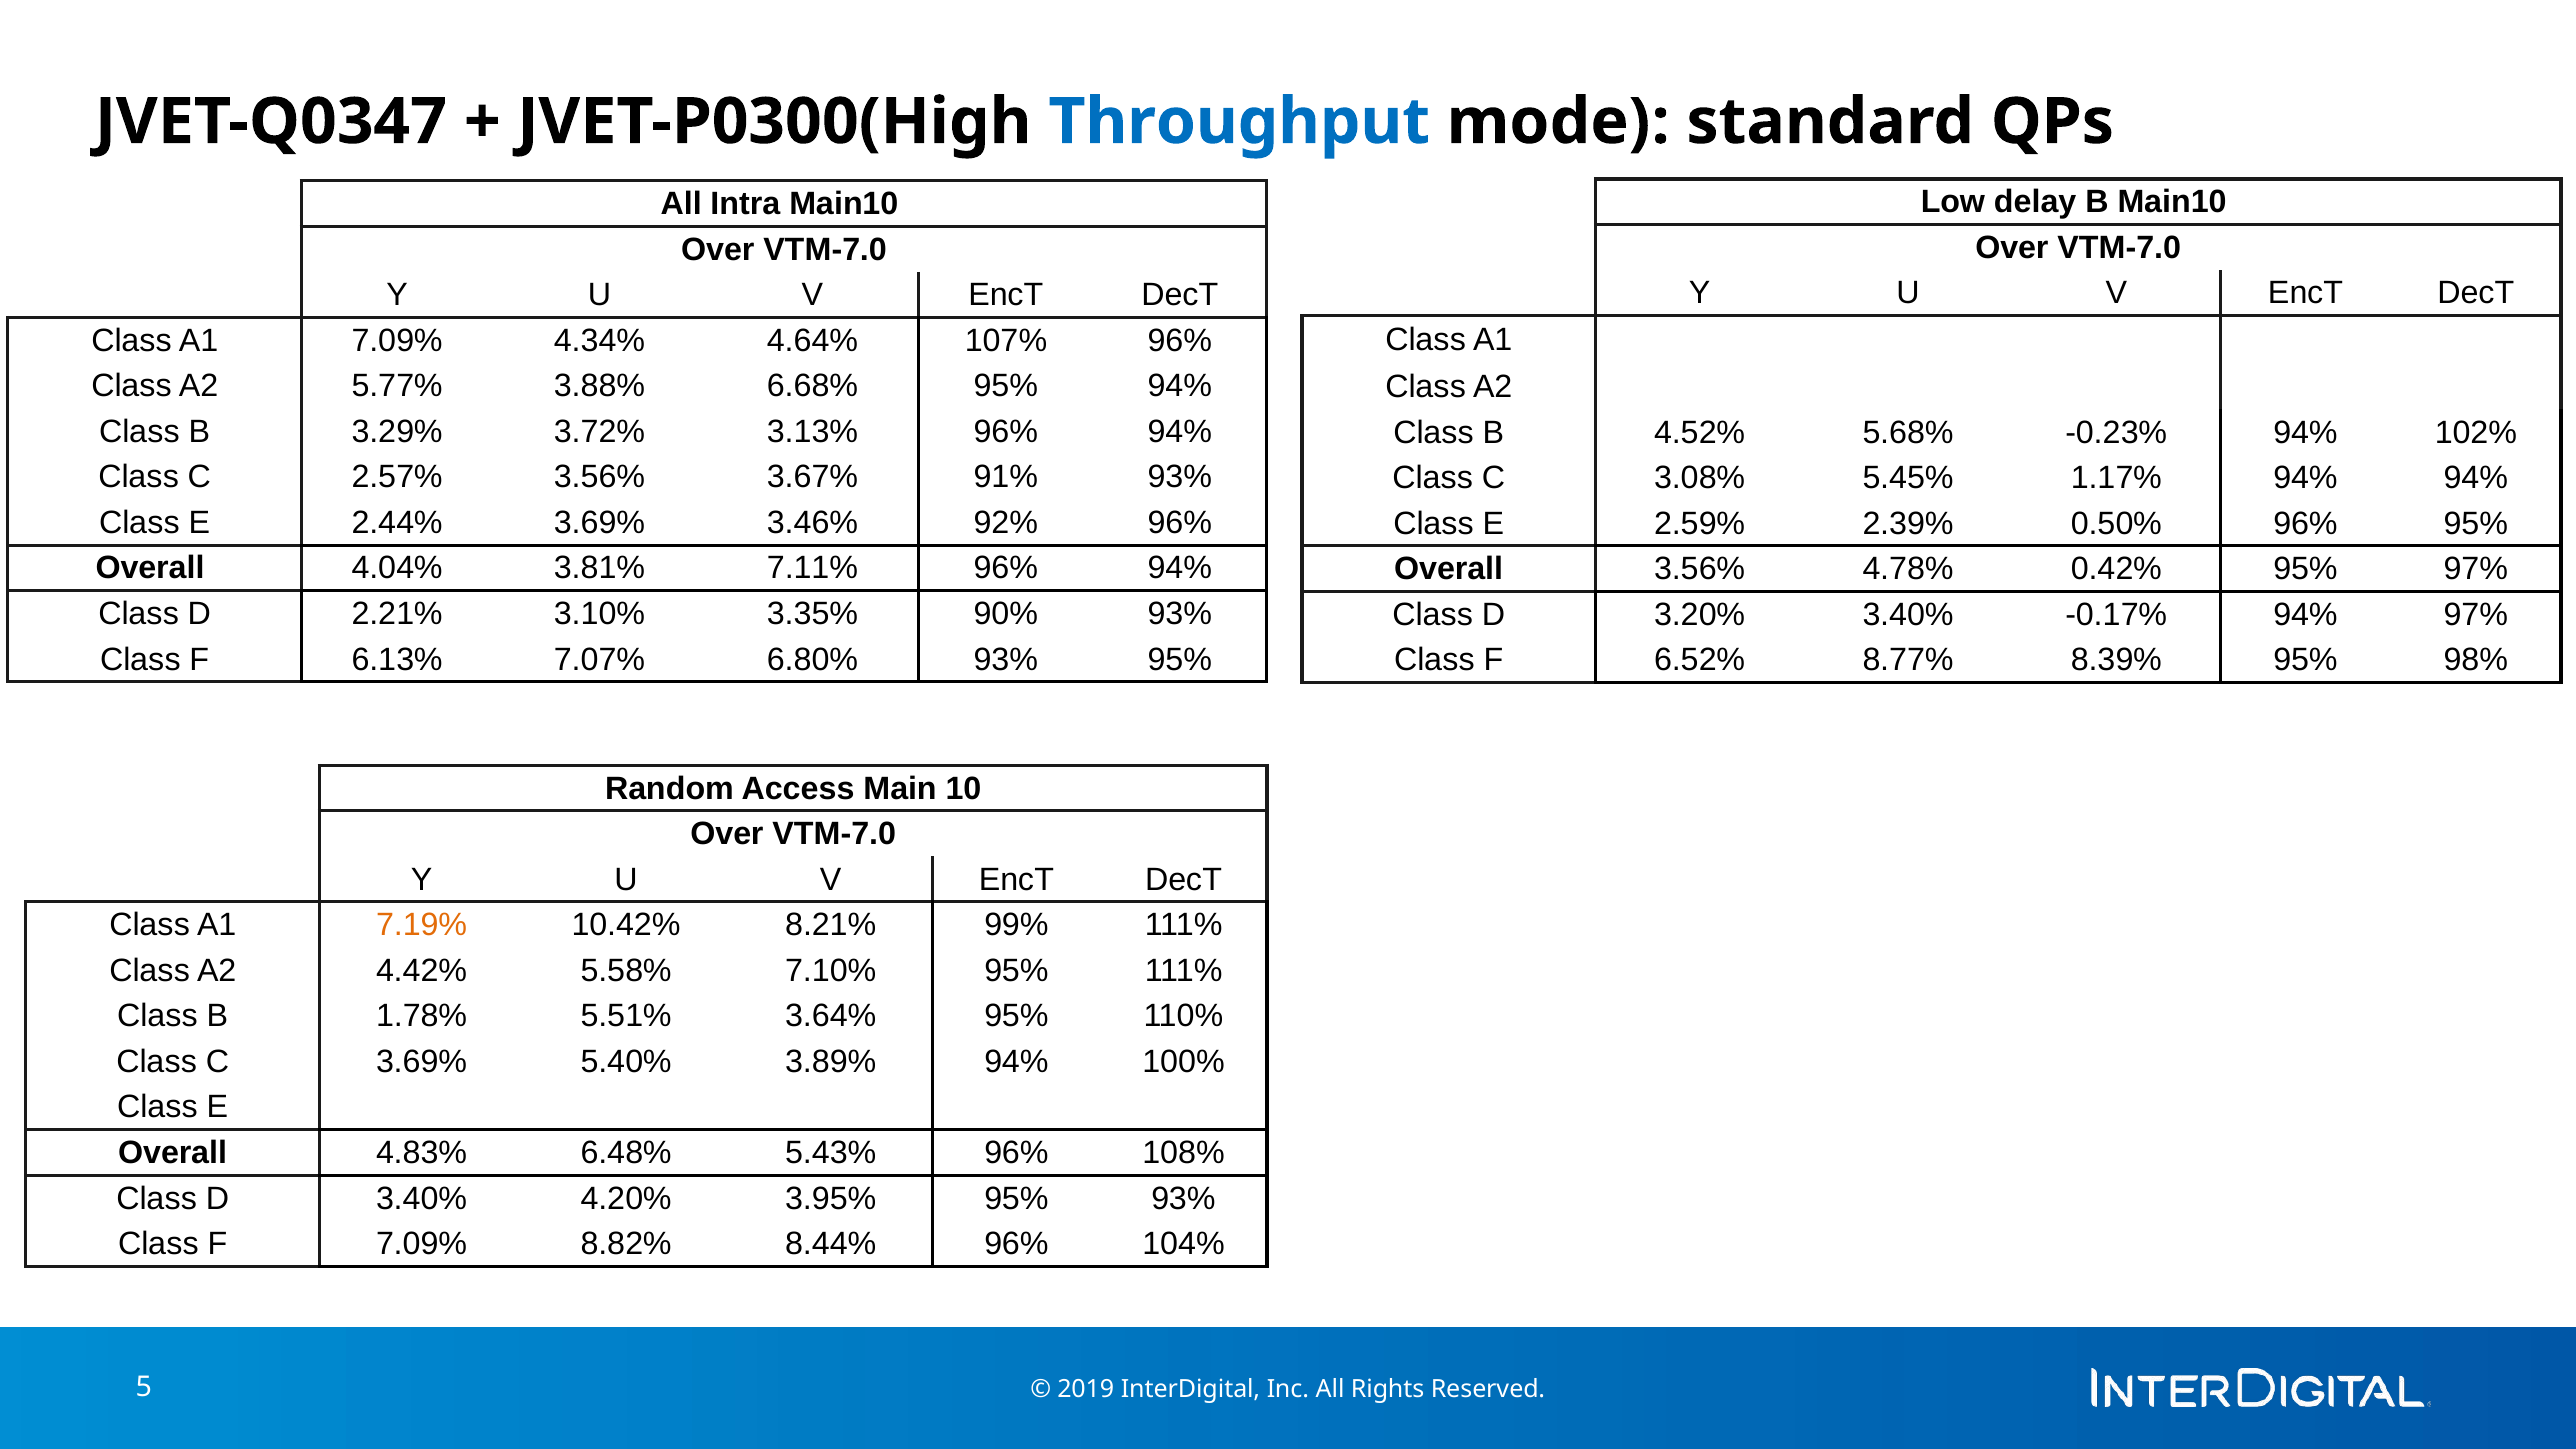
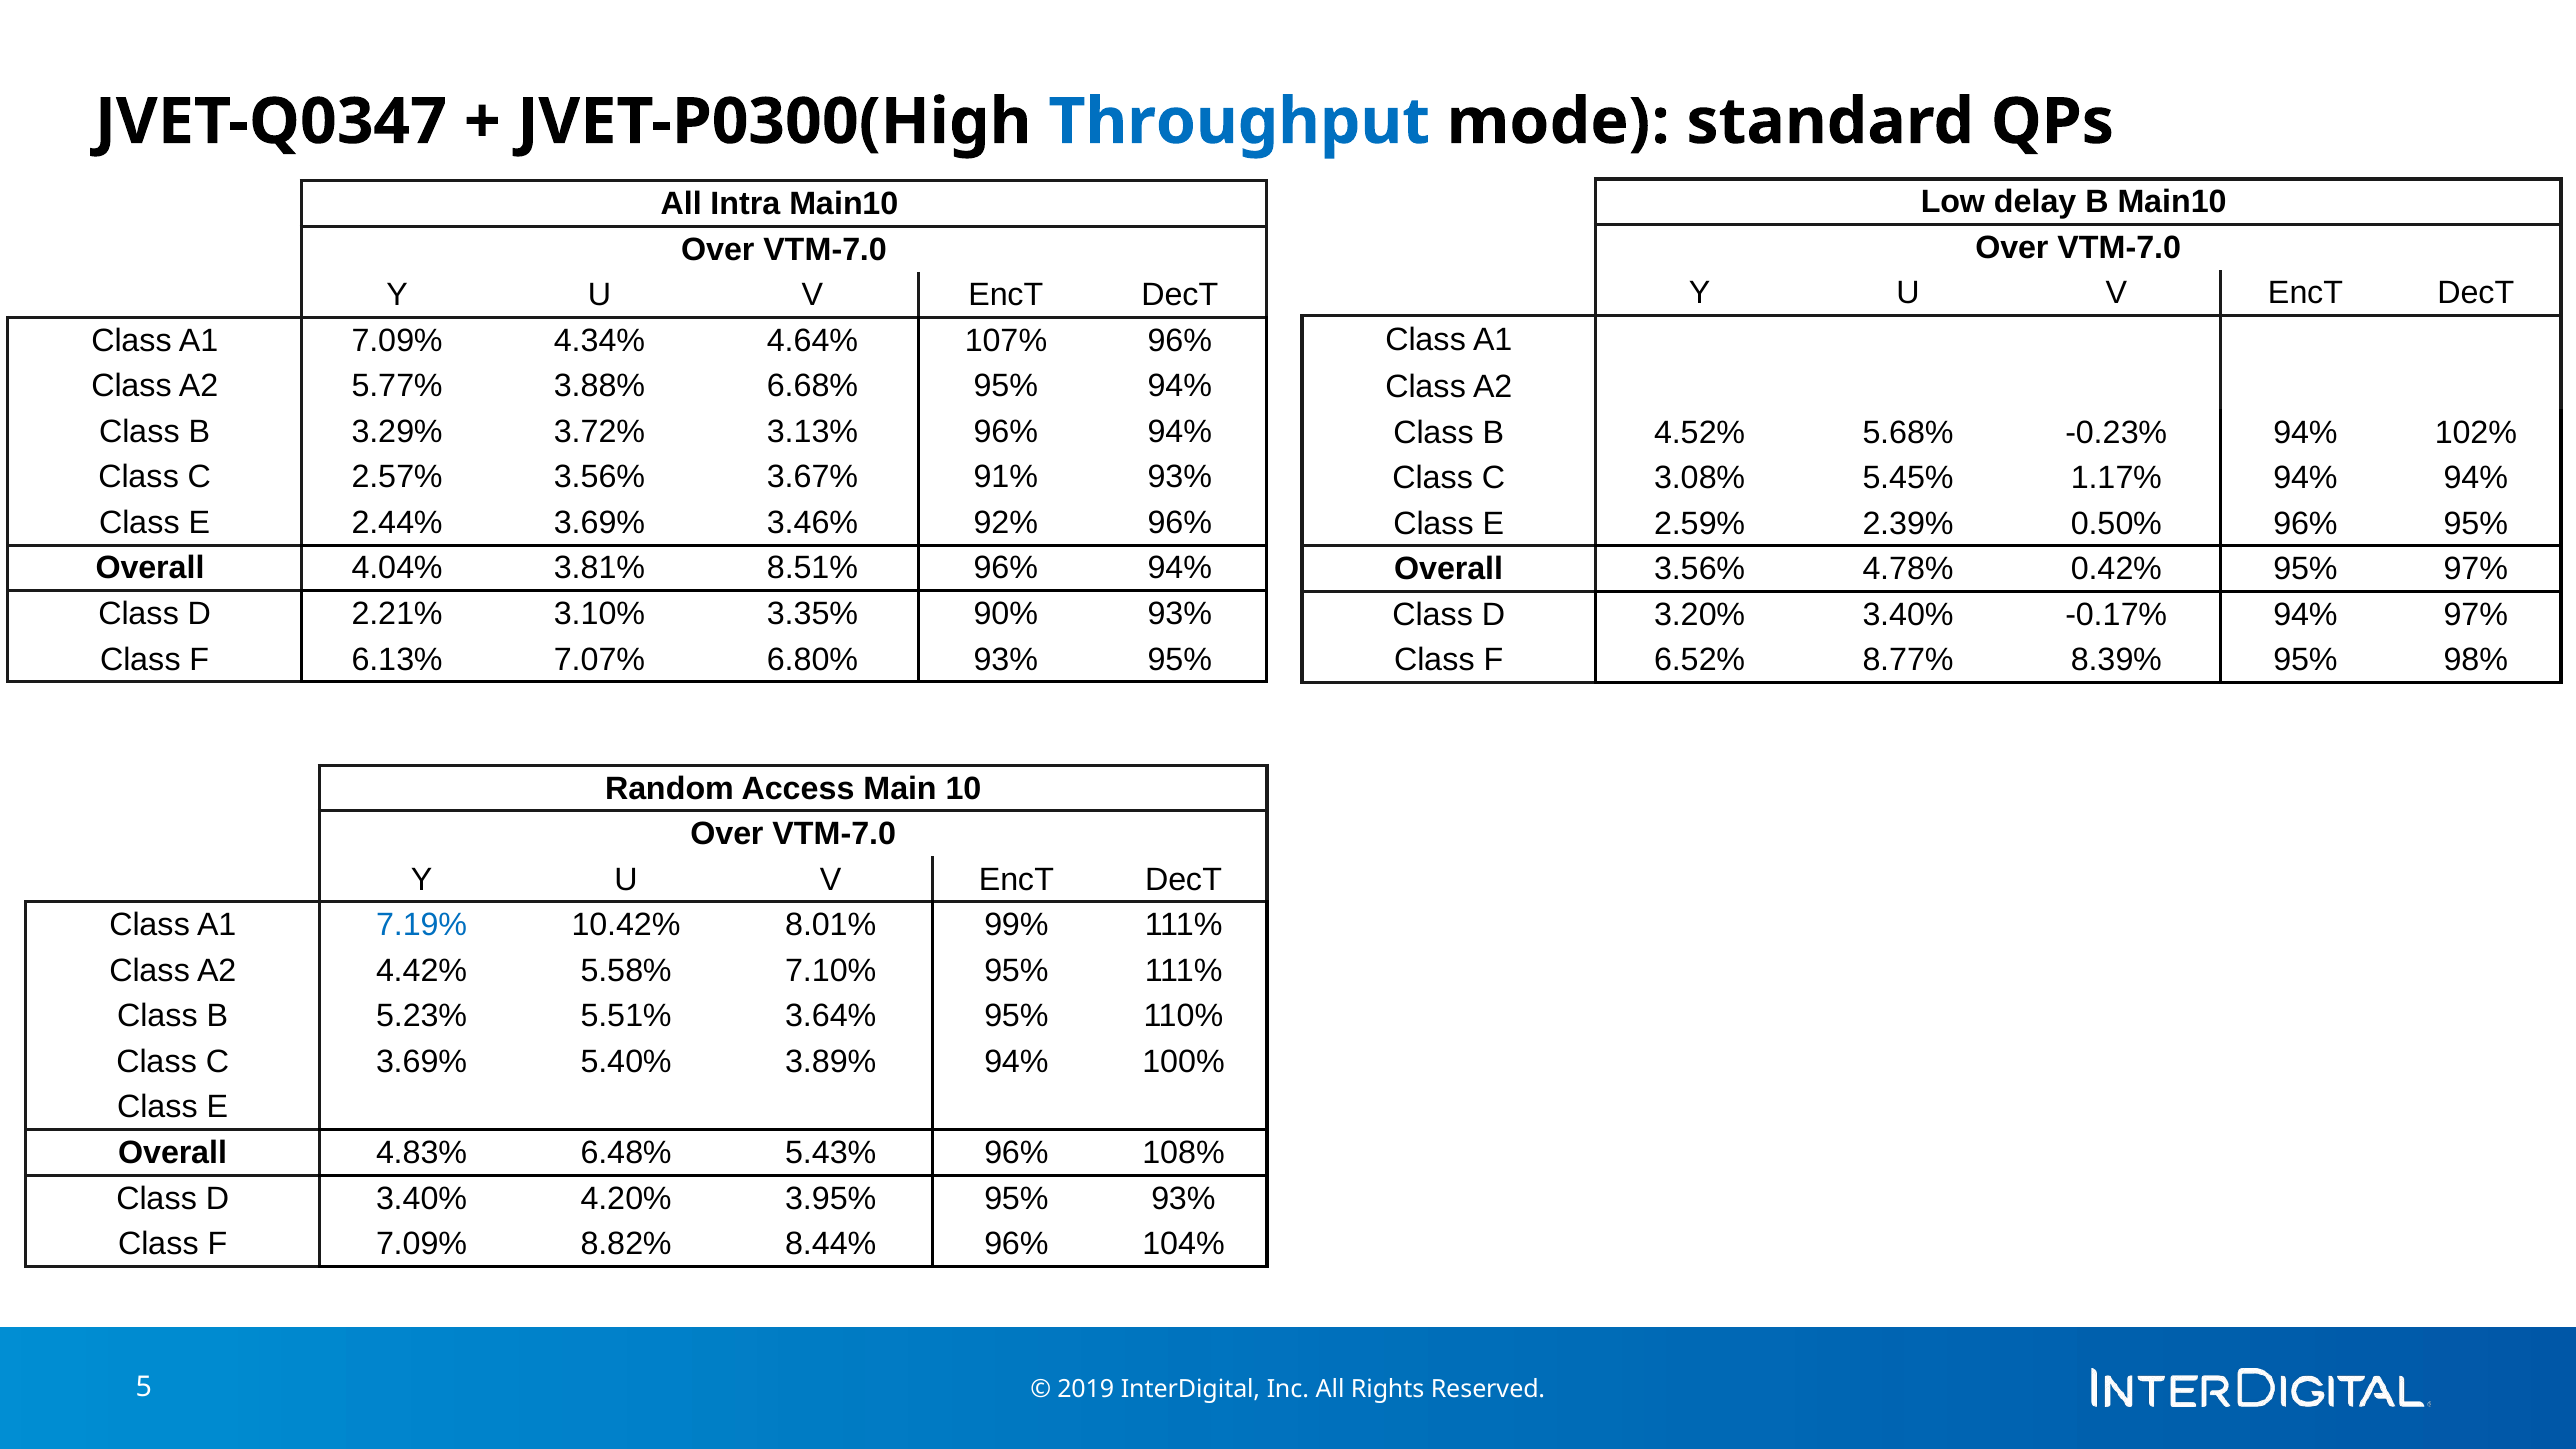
7.11%: 7.11% -> 8.51% (812, 568)
7.19% colour: orange -> blue (422, 925)
8.21%: 8.21% -> 8.01% (831, 925)
1.78%: 1.78% -> 5.23% (422, 1016)
